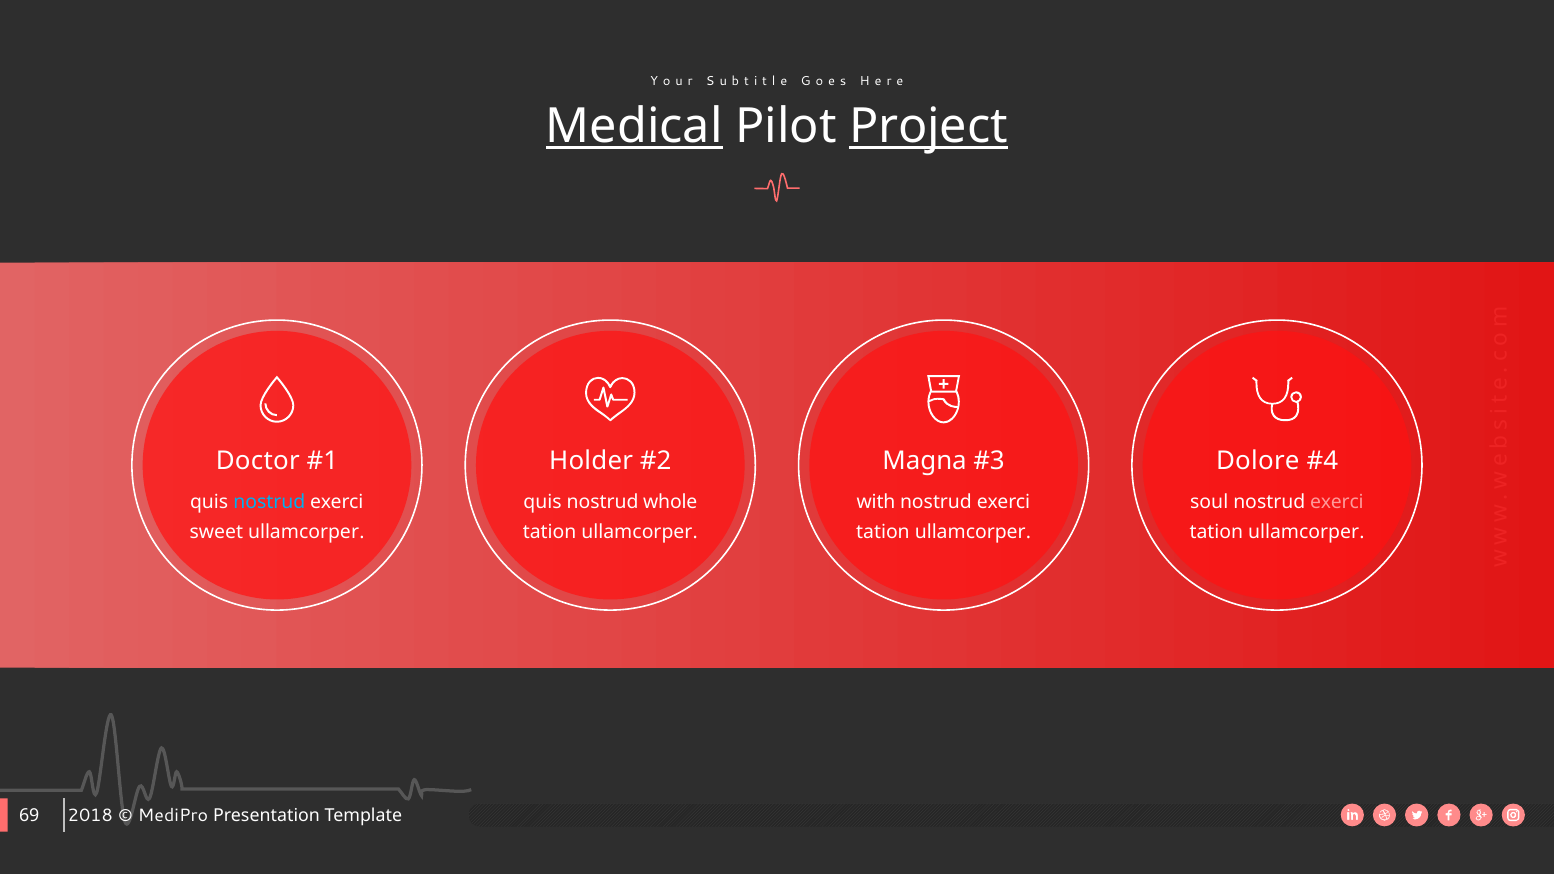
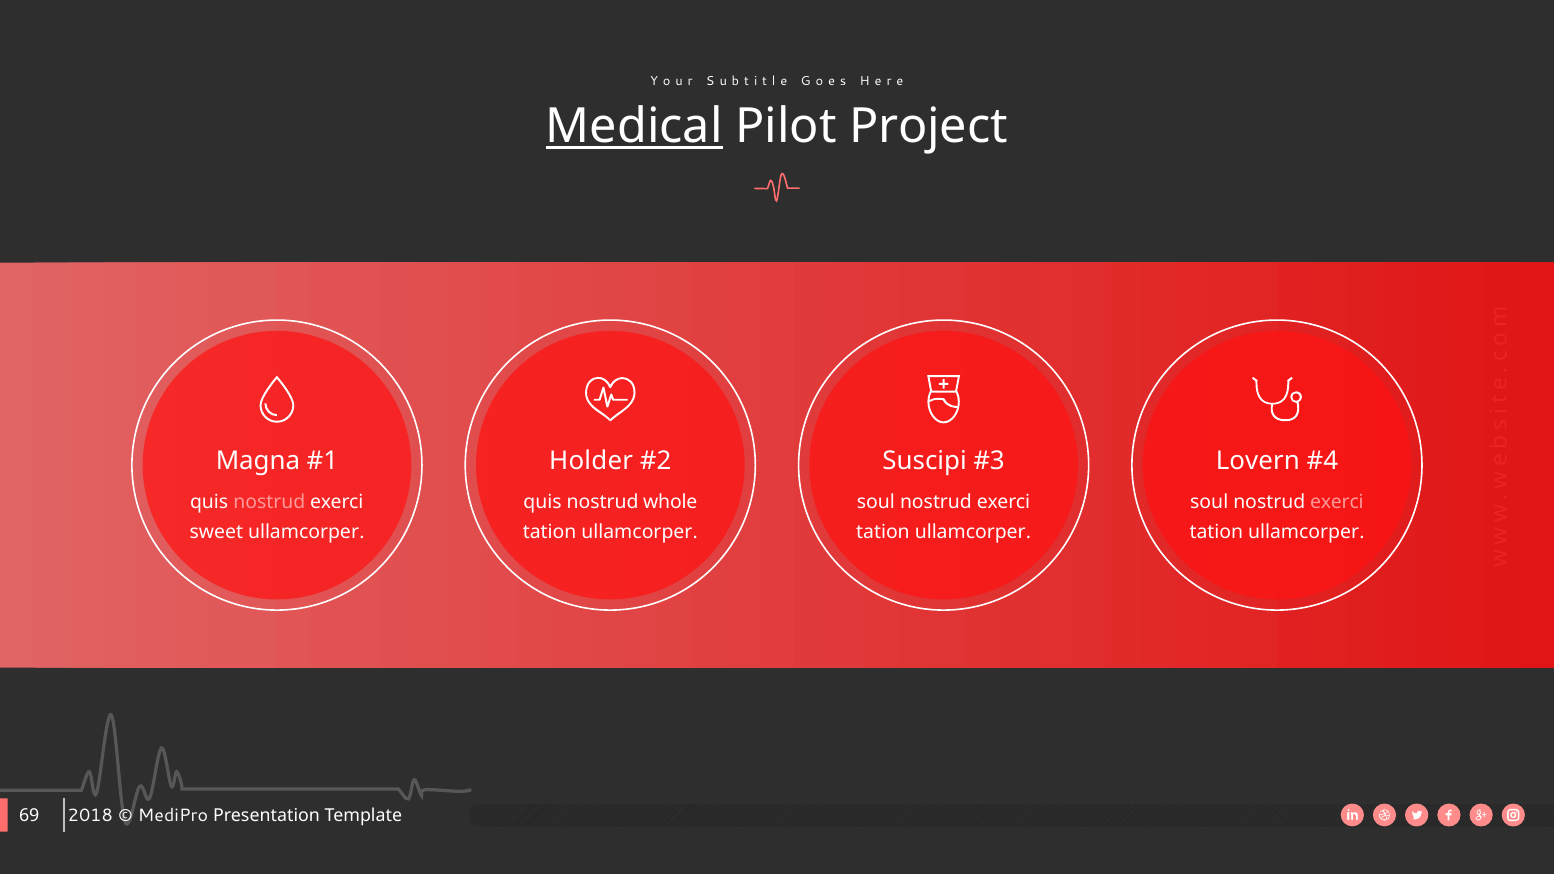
Project underline: present -> none (929, 126)
Doctor: Doctor -> Magna (258, 461)
Magna: Magna -> Suscipi (925, 461)
Dolore: Dolore -> Lovern (1258, 461)
nostrud colour: light blue -> pink (269, 502)
with: with -> soul (876, 502)
